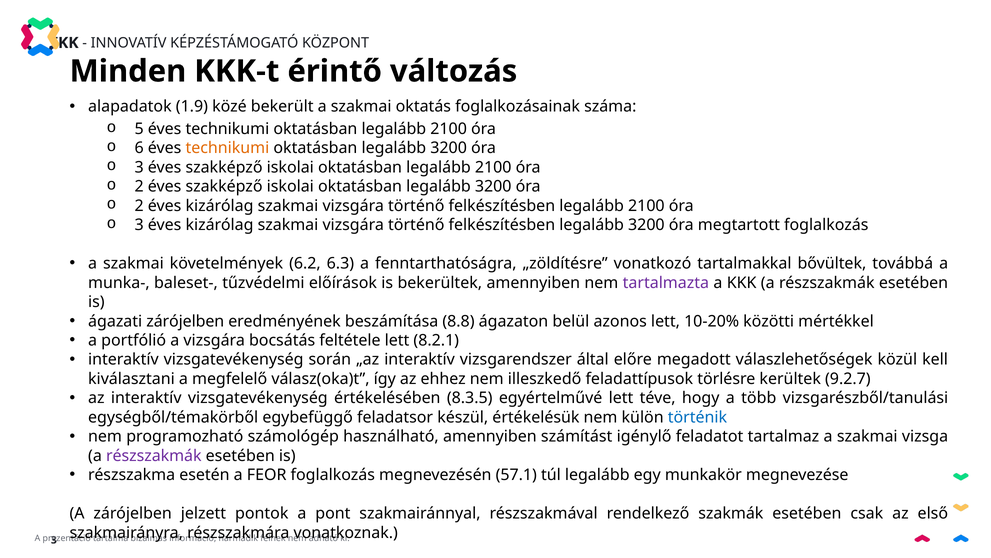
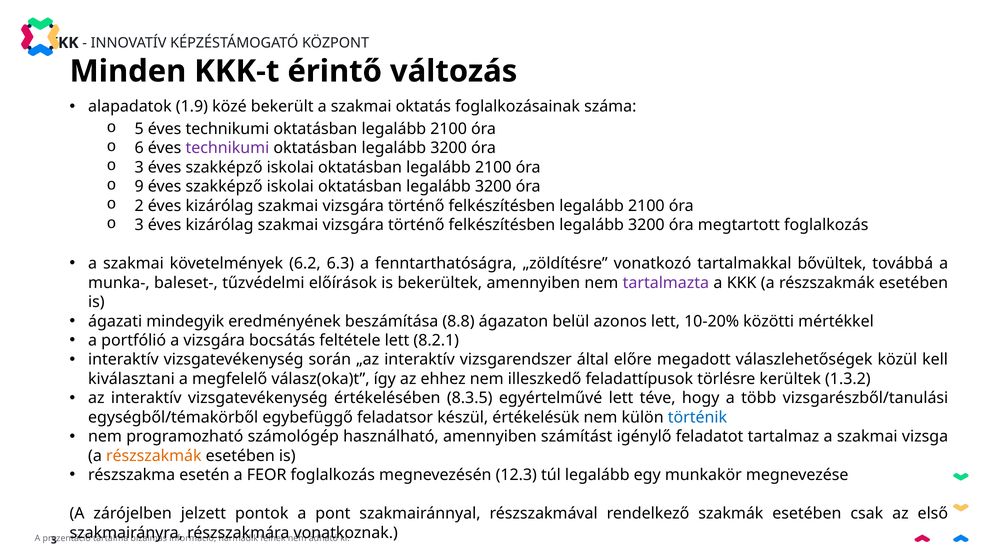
technikumi colour: orange -> purple (227, 148)
2: 2 -> 9 (139, 186)
ágazati zárójelben: zárójelben -> mindegyik (185, 321)
9.2.7: 9.2.7 -> 1.3.2 (848, 379)
részszakmák colour: purple -> orange (154, 455)
57.1: 57.1 -> 12.3 (516, 475)
